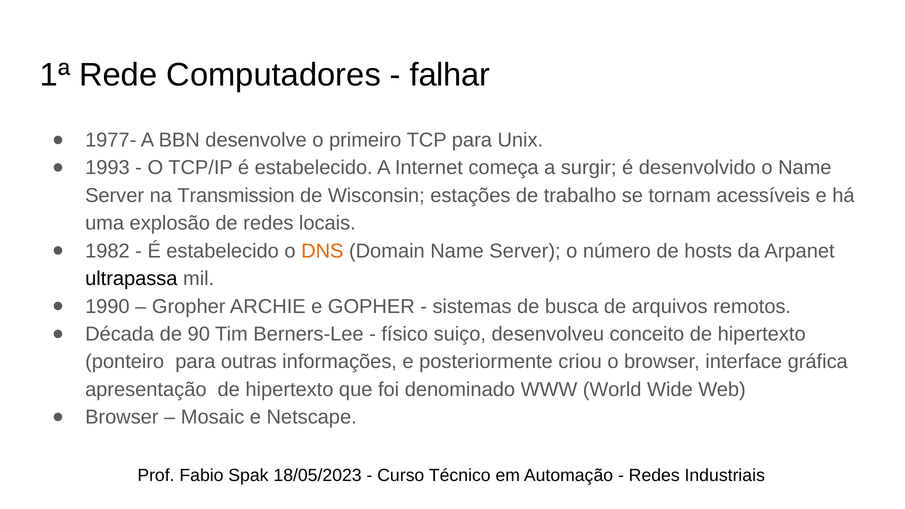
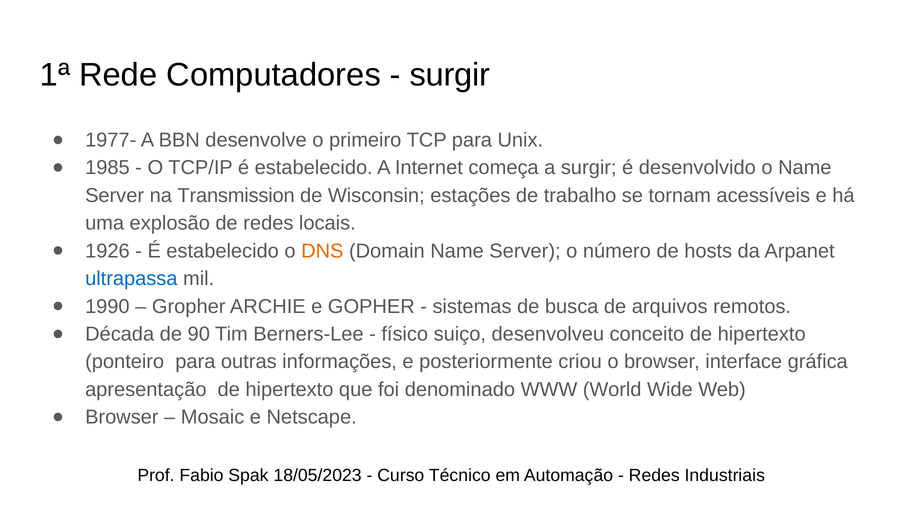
falhar: falhar -> surgir (450, 75)
1993: 1993 -> 1985 (107, 168)
1982: 1982 -> 1926 (107, 251)
ultrapassa colour: black -> blue (131, 279)
